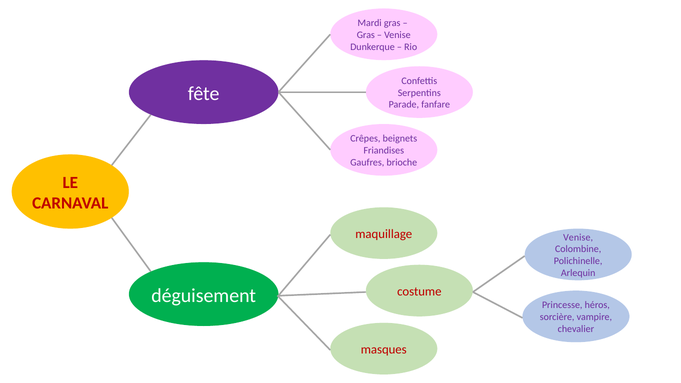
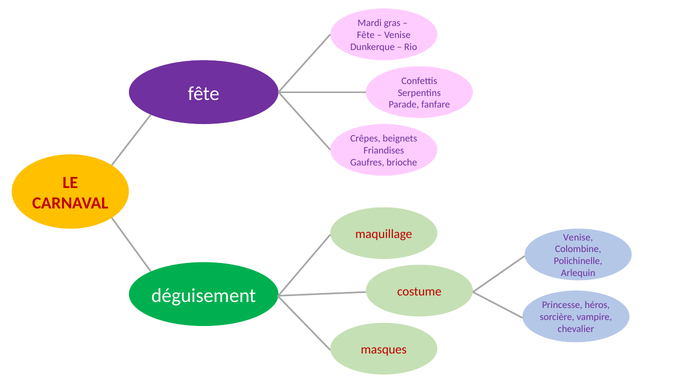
Gras: Gras -> Fête (366, 35)
